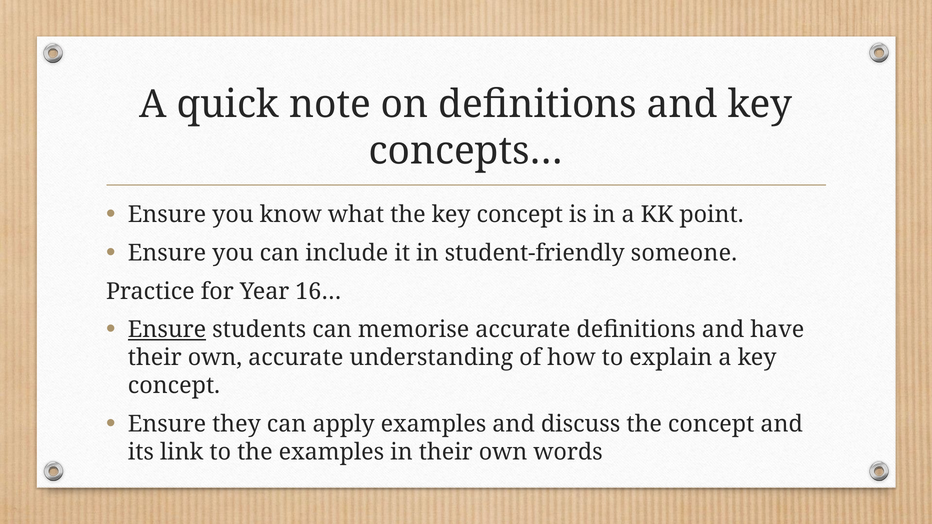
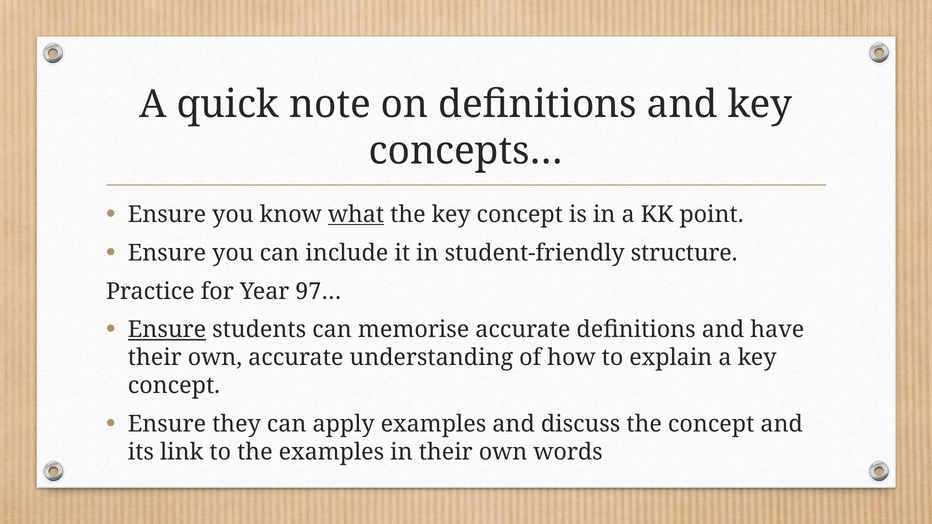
what underline: none -> present (356, 215)
someone: someone -> structure (684, 253)
16…: 16… -> 97… (318, 291)
